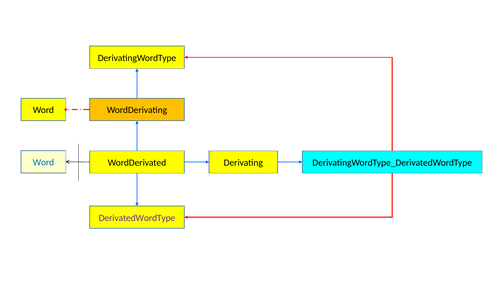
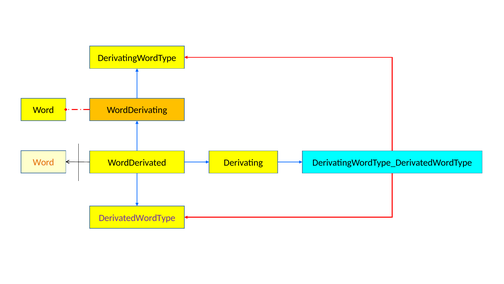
Word colour: blue -> orange (43, 162)
